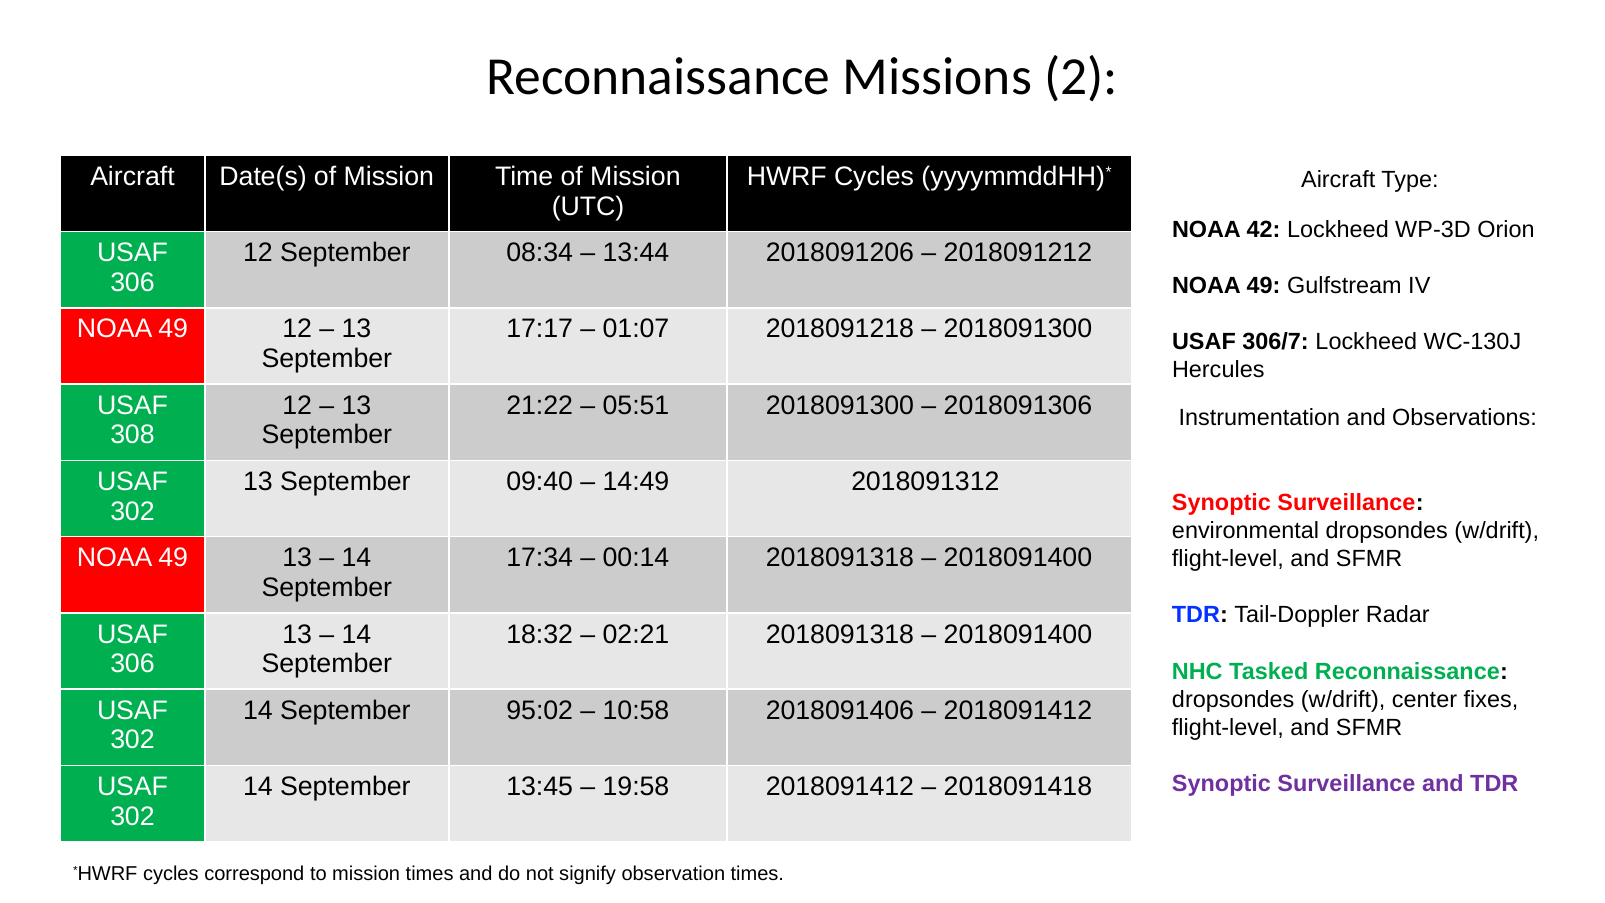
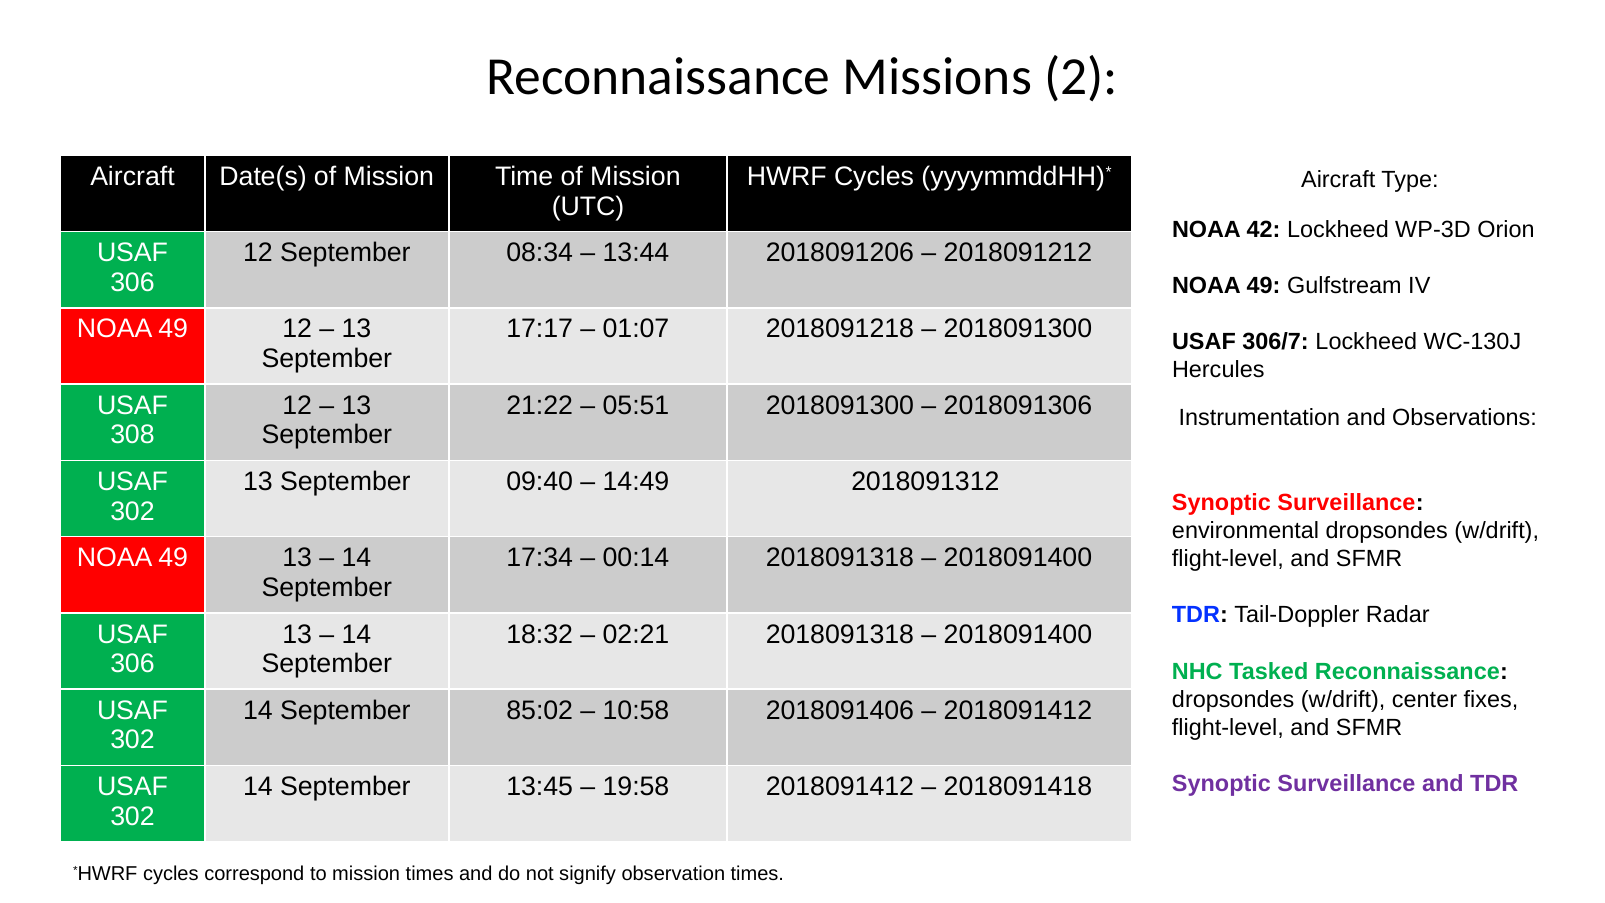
95:02: 95:02 -> 85:02 (540, 710)
